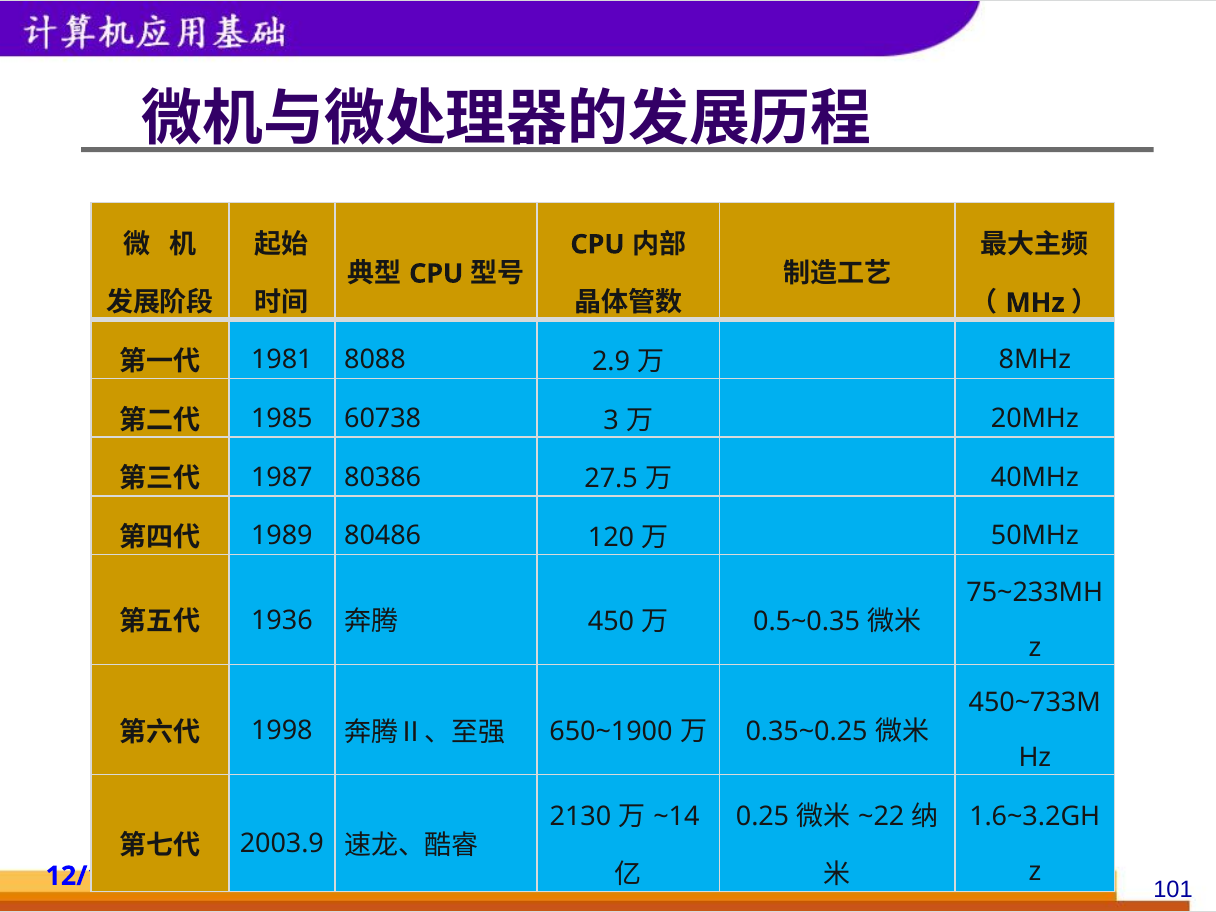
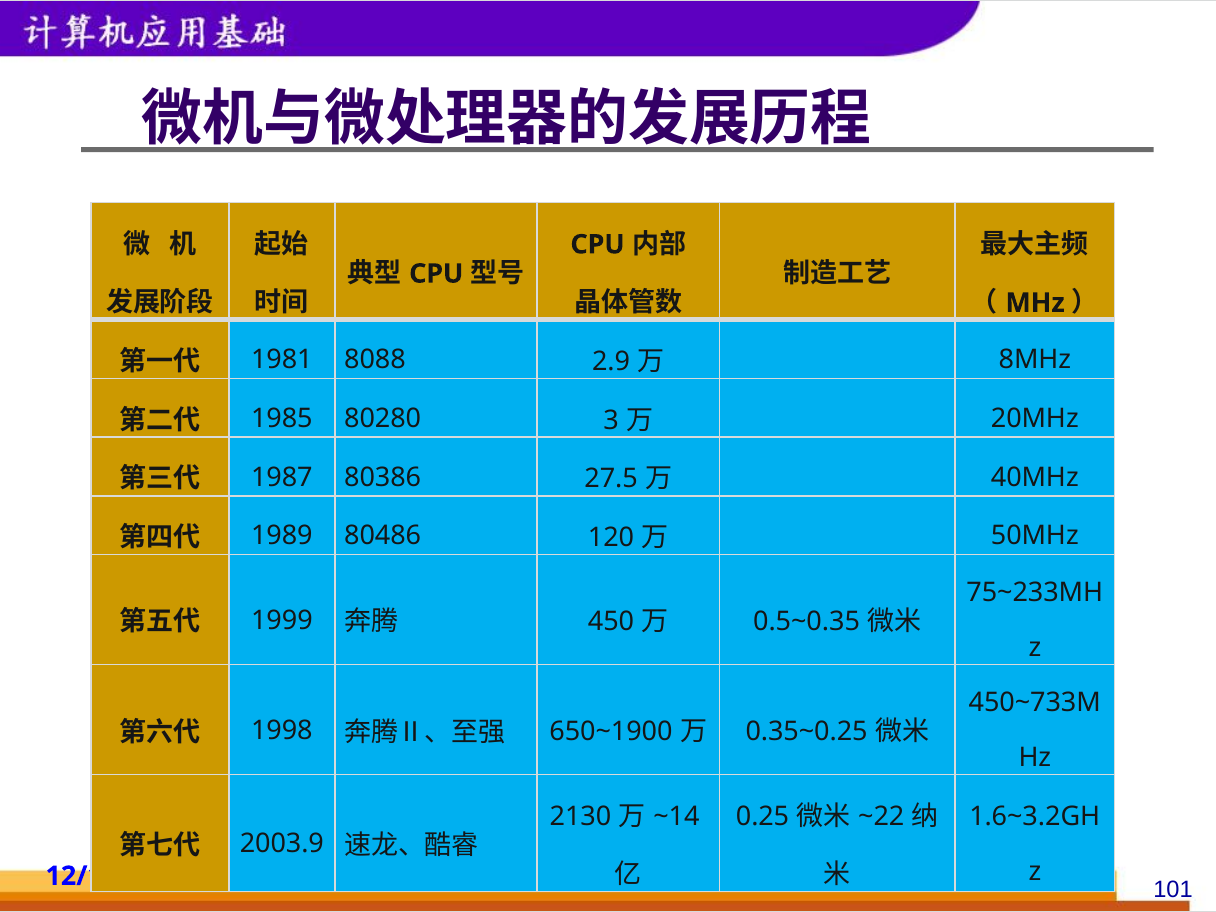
60738: 60738 -> 80280 (383, 418)
1936: 1936 -> 1999 (282, 620)
